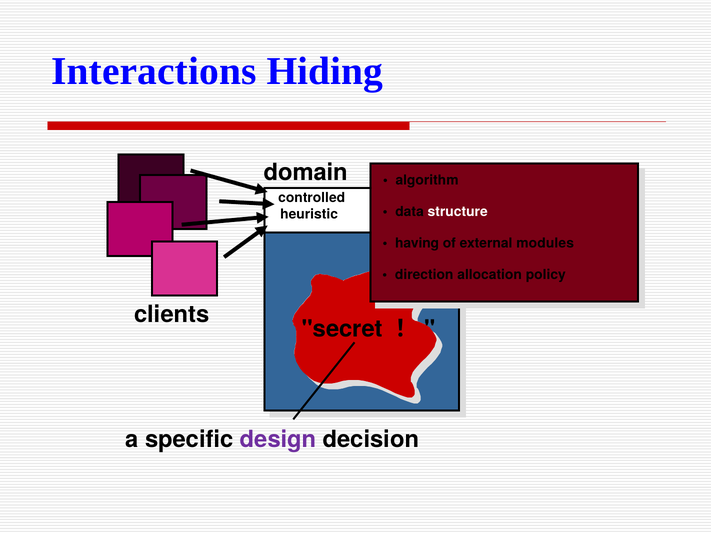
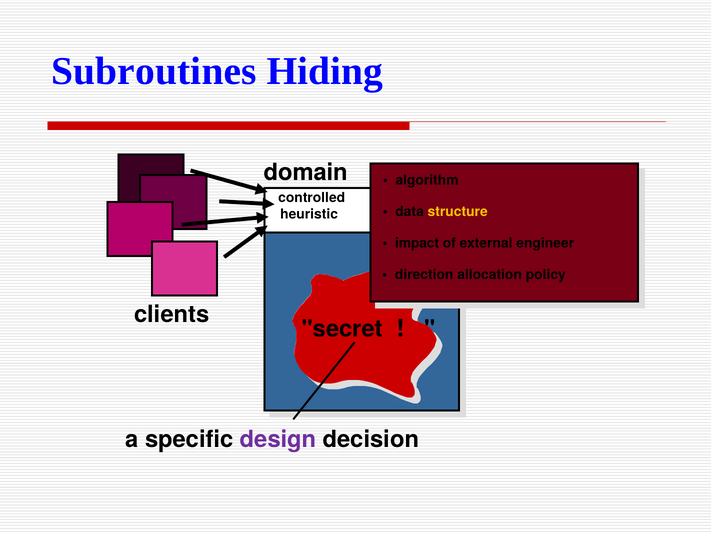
Interactions: Interactions -> Subroutines (154, 71)
structure colour: white -> yellow (458, 212)
having: having -> impact (417, 243)
modules: modules -> engineer (545, 243)
